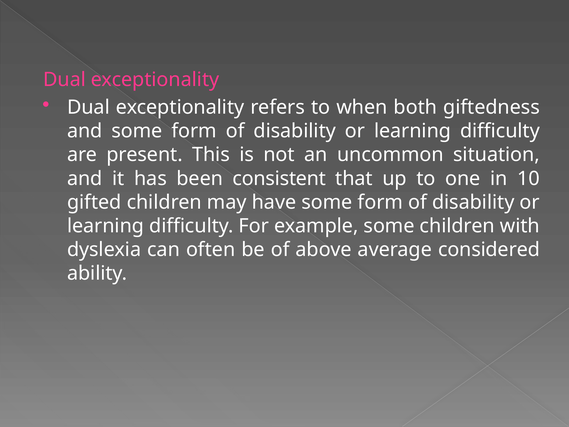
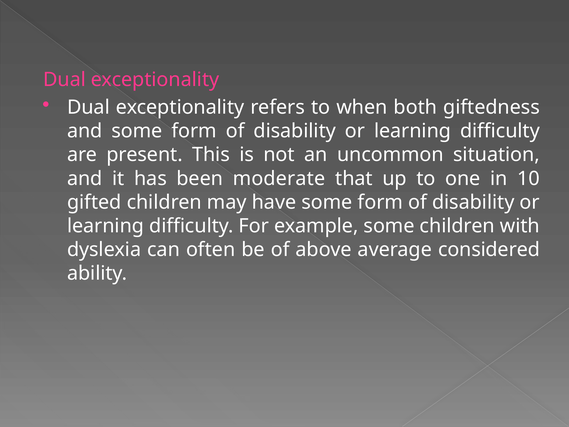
consistent: consistent -> moderate (279, 178)
